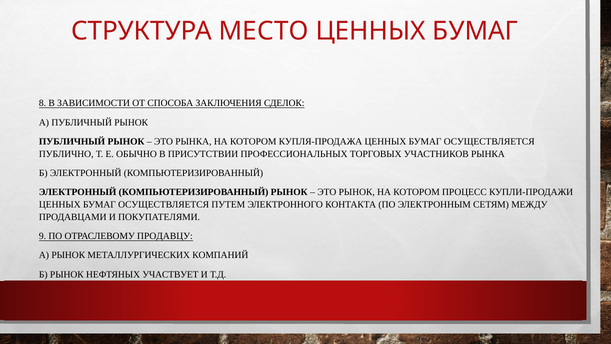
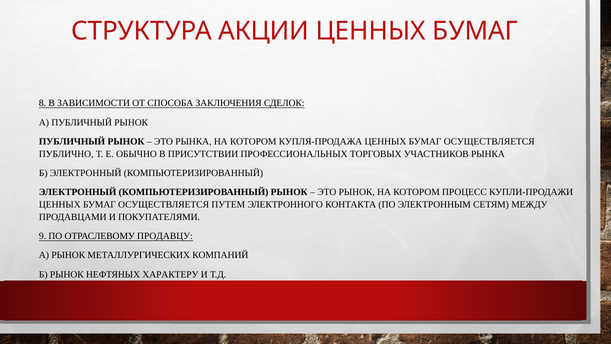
МЕСТО: МЕСТО -> АКЦИИ (264, 31)
УЧАСТВУЕТ: УЧАСТВУЕТ -> ХАРАКТЕРУ (170, 274)
